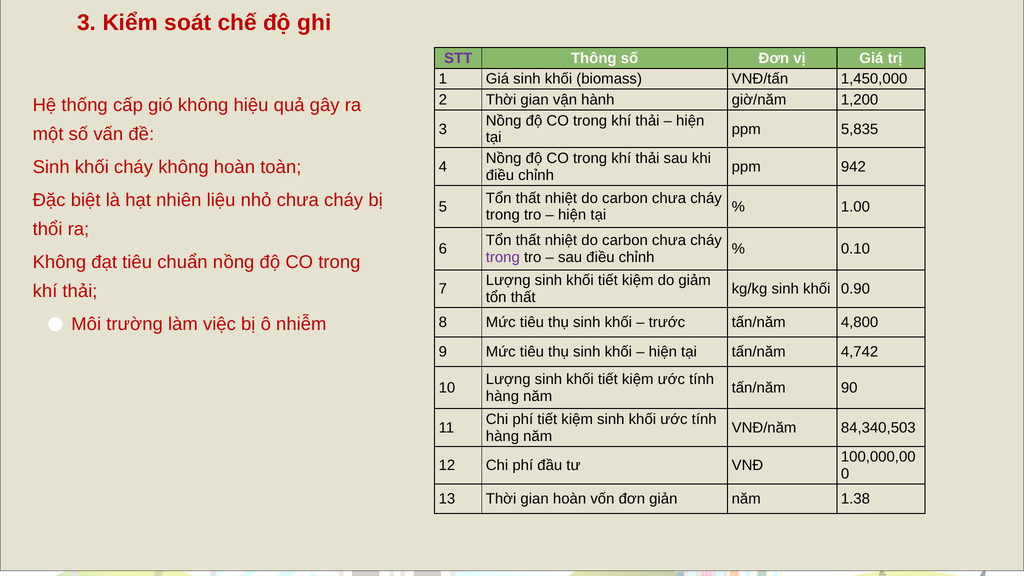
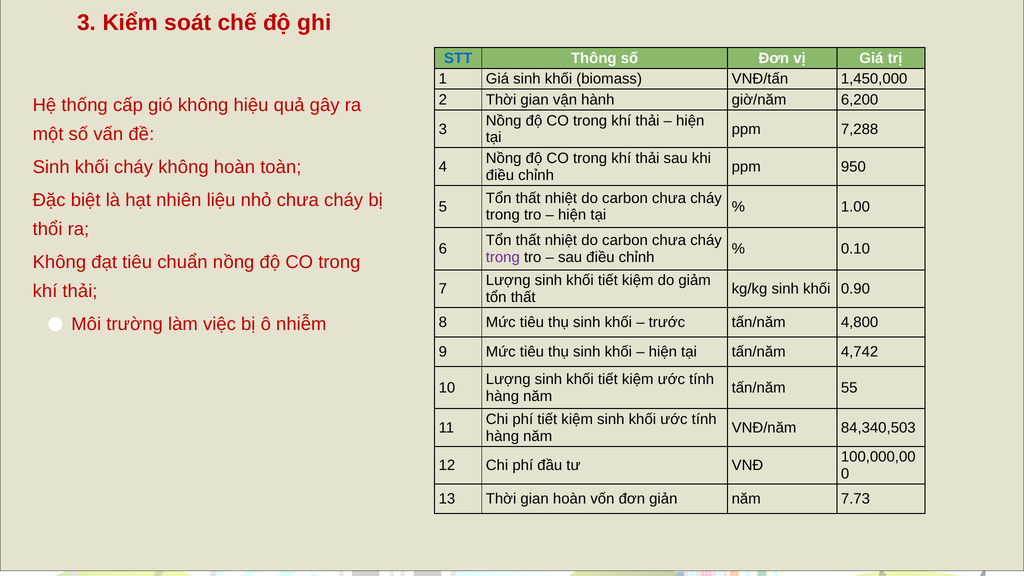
STT colour: purple -> blue (458, 58)
1,200: 1,200 -> 6,200 (860, 100)
5,835: 5,835 -> 7,288 (860, 129)
942: 942 -> 950 (853, 167)
90: 90 -> 55 (849, 388)
1.38: 1.38 -> 7.73 (855, 499)
